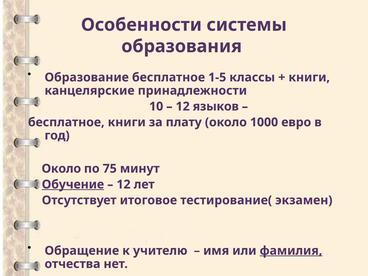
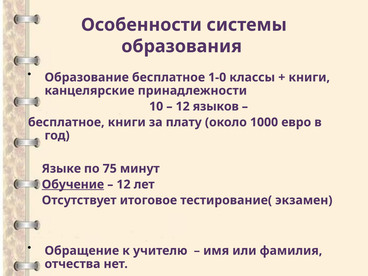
1-5: 1-5 -> 1-0 (217, 77)
Около: Около -> Языке (61, 169)
фамилия underline: present -> none (291, 251)
